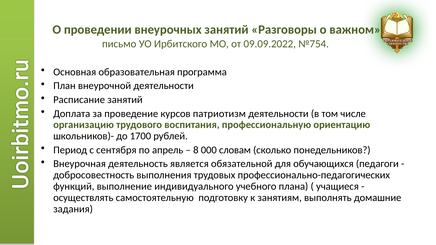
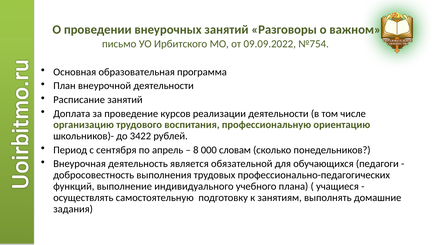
патриотизм: патриотизм -> реализации (219, 114)
1700: 1700 -> 3422 (140, 136)
